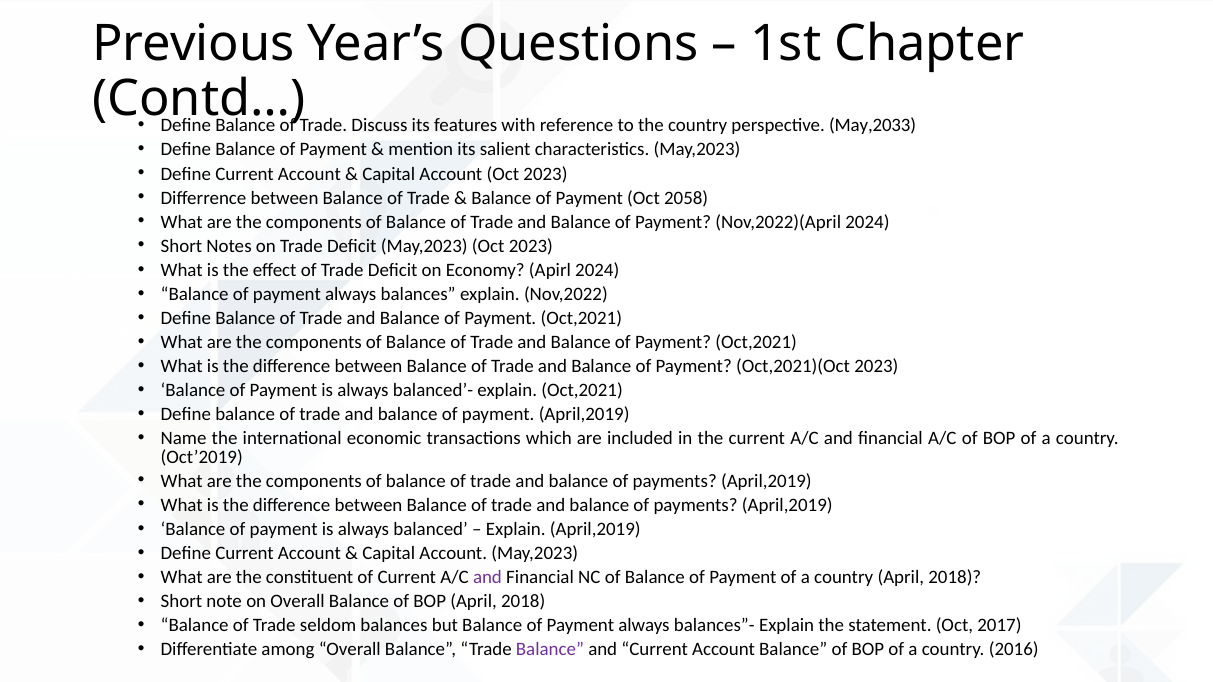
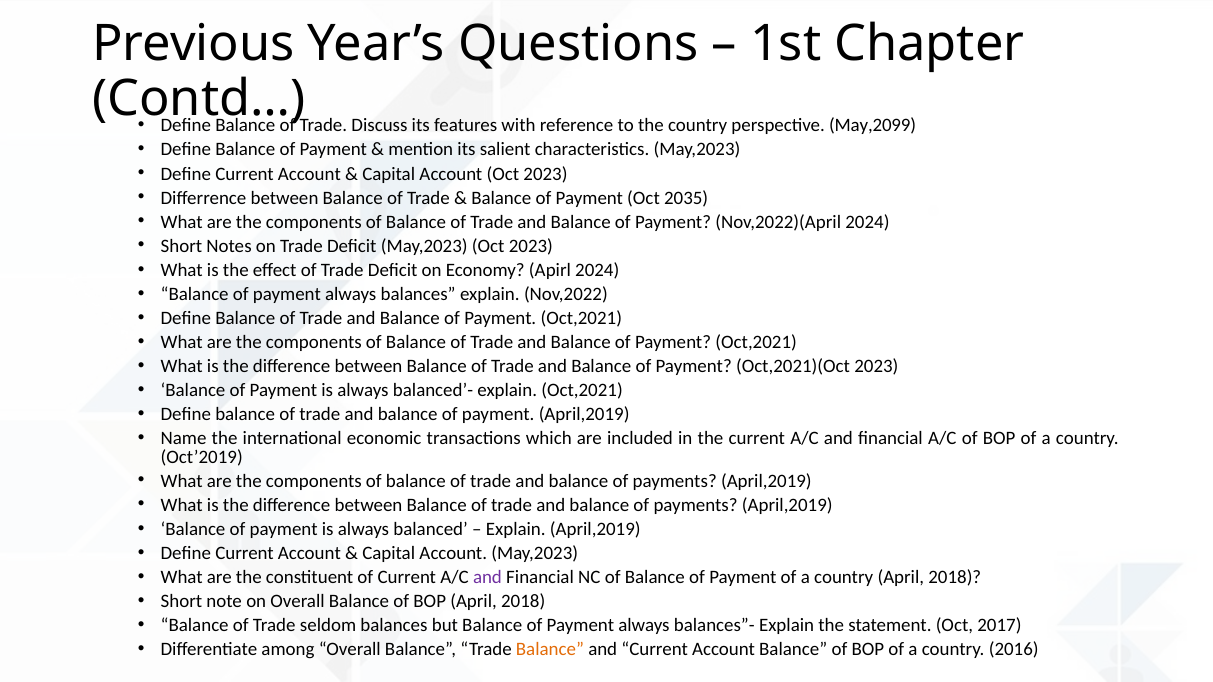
May,2033: May,2033 -> May,2099 (873, 126)
2058: 2058 -> 2035 (686, 198)
Balance colour: purple -> orange (550, 650)
